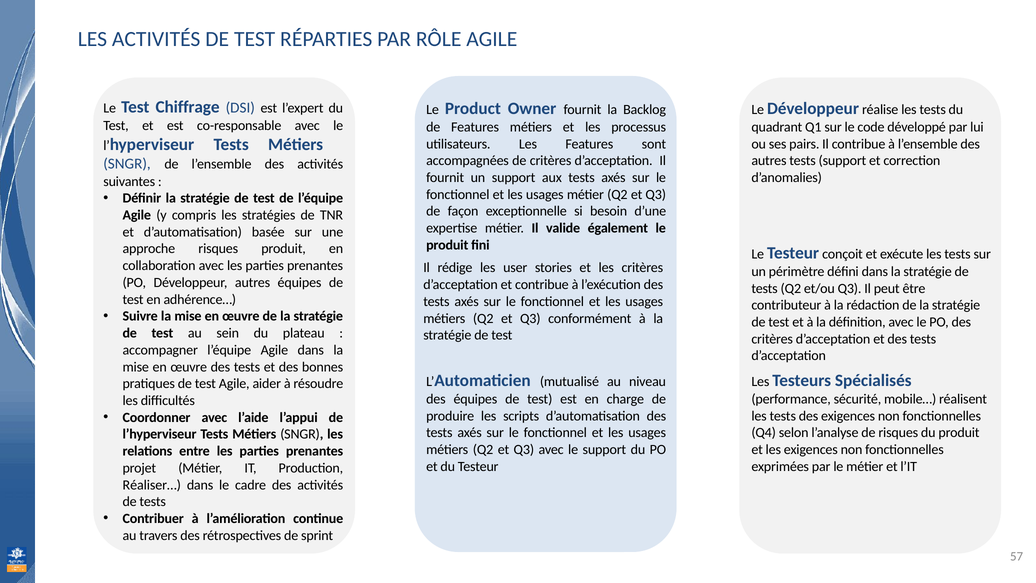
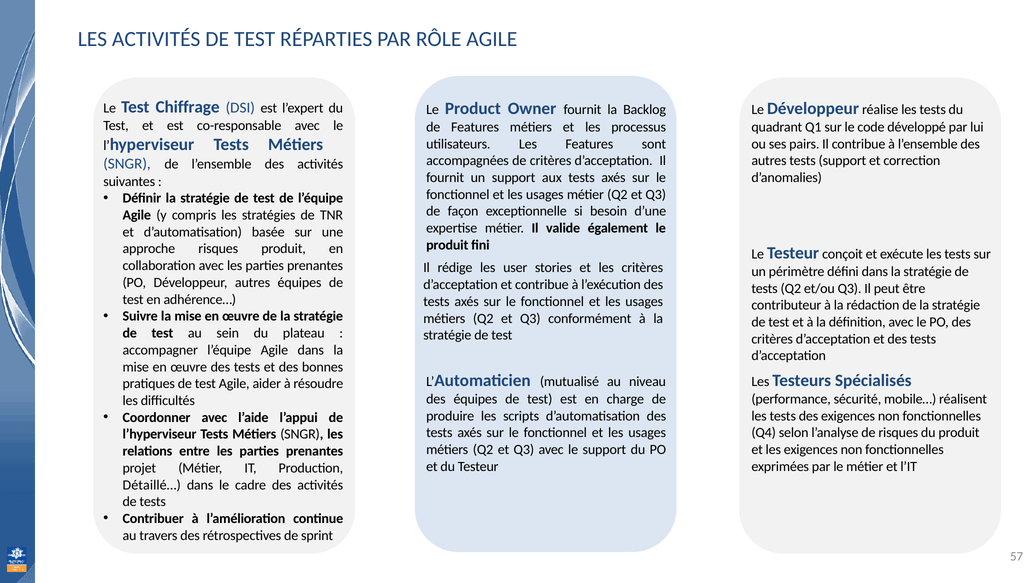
Réaliser…: Réaliser… -> Détaillé… (152, 485)
